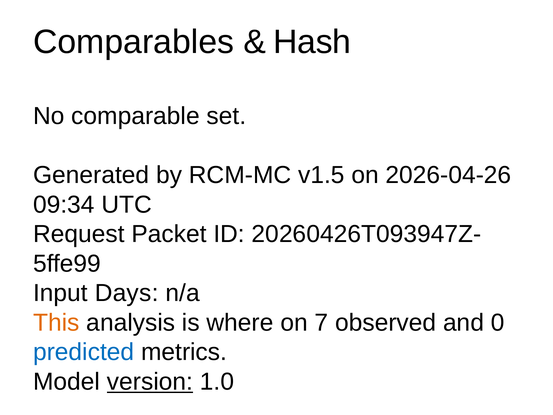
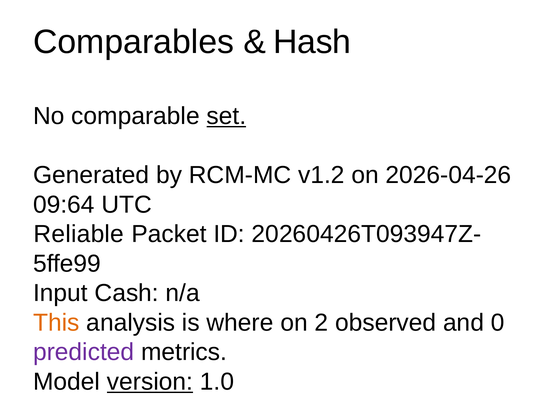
set underline: none -> present (226, 116)
v1.5: v1.5 -> v1.2 (321, 175)
09:34: 09:34 -> 09:64 (64, 204)
Request: Request -> Reliable (79, 234)
Days: Days -> Cash (127, 293)
7: 7 -> 2 (321, 322)
predicted colour: blue -> purple (84, 352)
